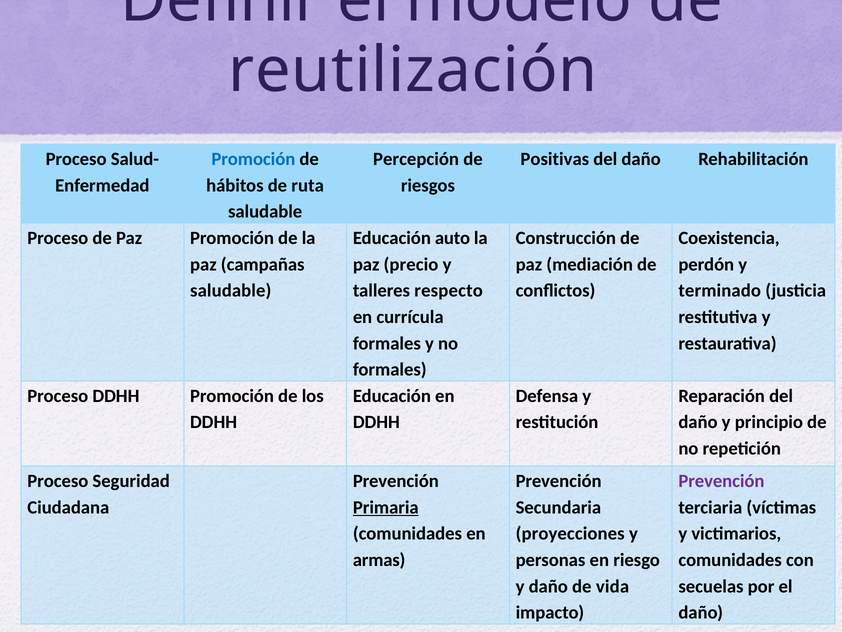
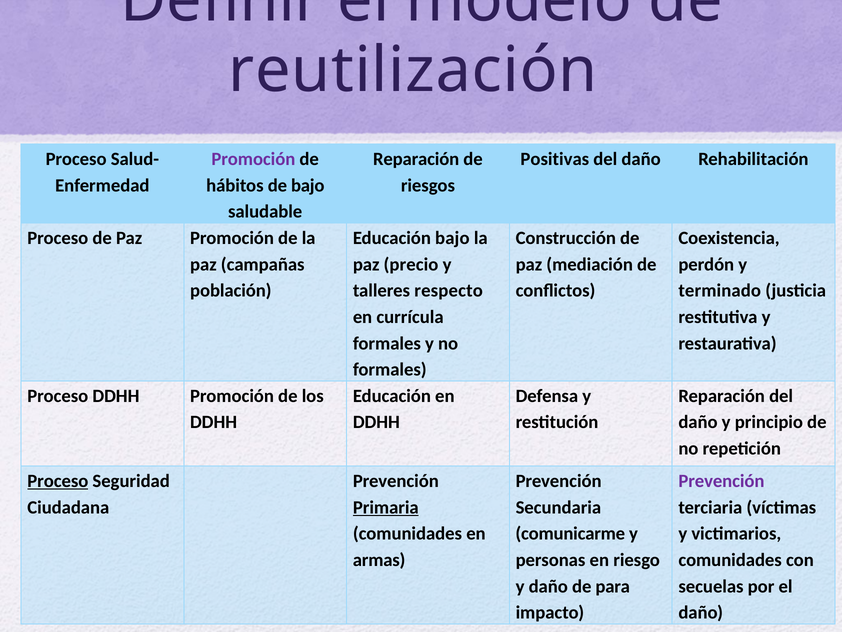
Promoción colour: blue -> purple (253, 159)
Percepción: Percepción -> Reparación (416, 159)
de ruta: ruta -> bajo (308, 185)
Educación auto: auto -> bajo (452, 238)
saludable: saludable -> población (231, 290)
Proceso underline: none -> present (58, 481)
proyecciones: proyecciones -> comunicarme (570, 533)
vida: vida -> para (613, 586)
